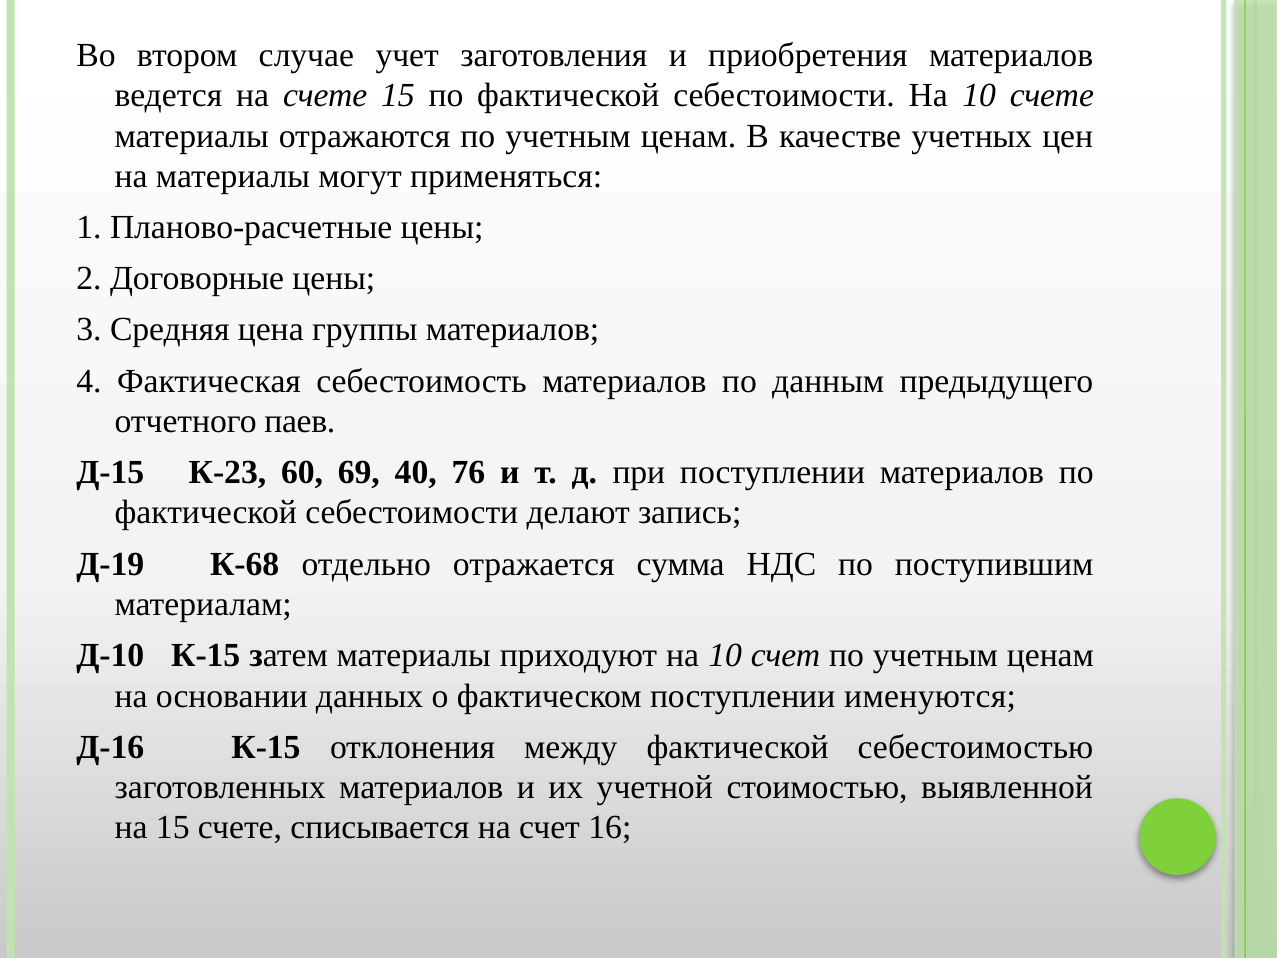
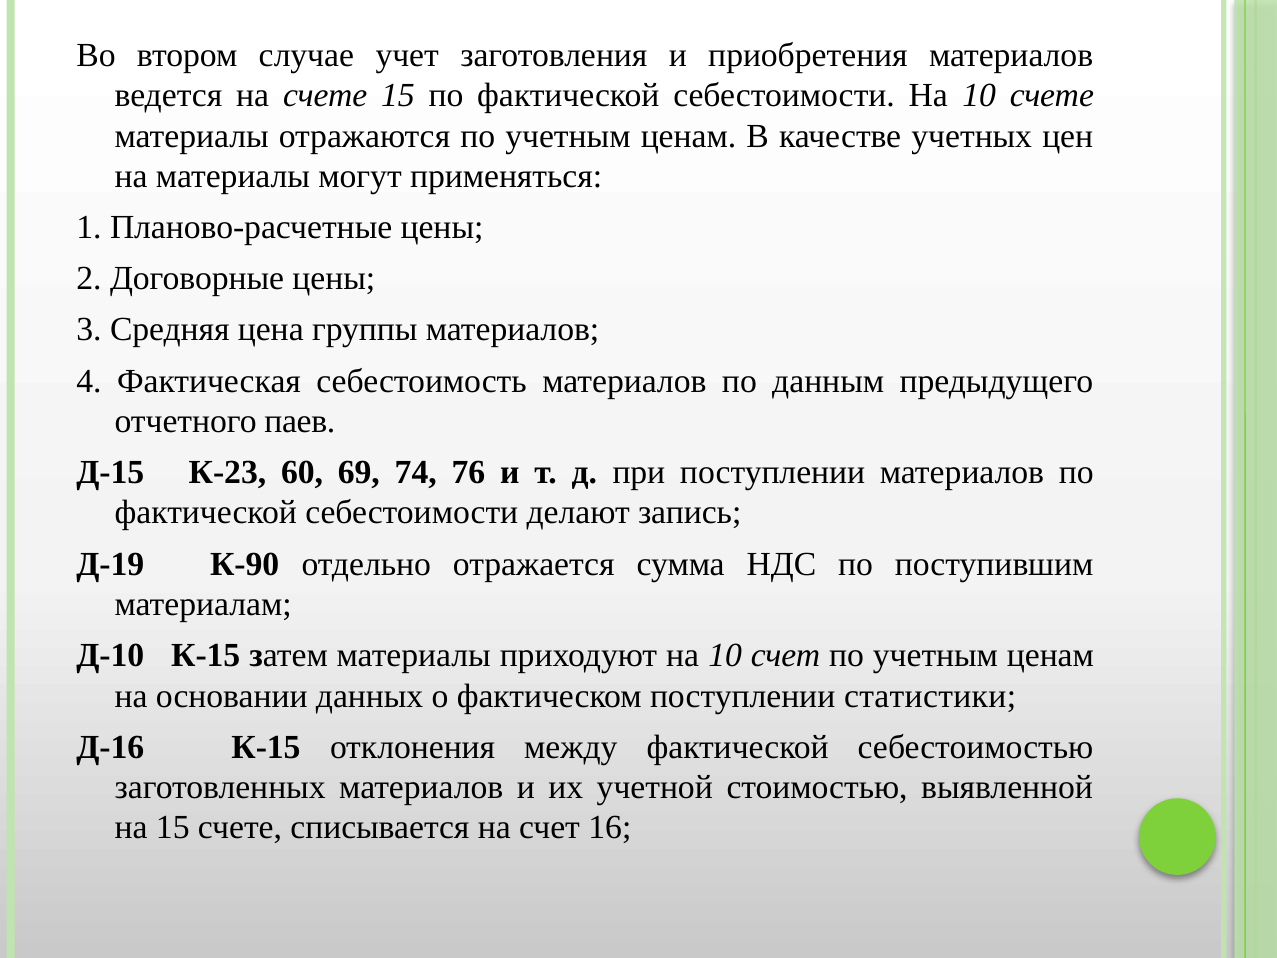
40: 40 -> 74 (416, 472)
К-68: К-68 -> К-90 (245, 564)
именуются: именуются -> статистики (930, 696)
